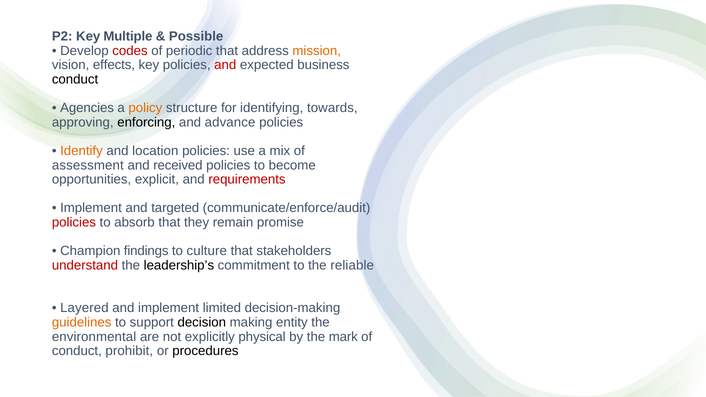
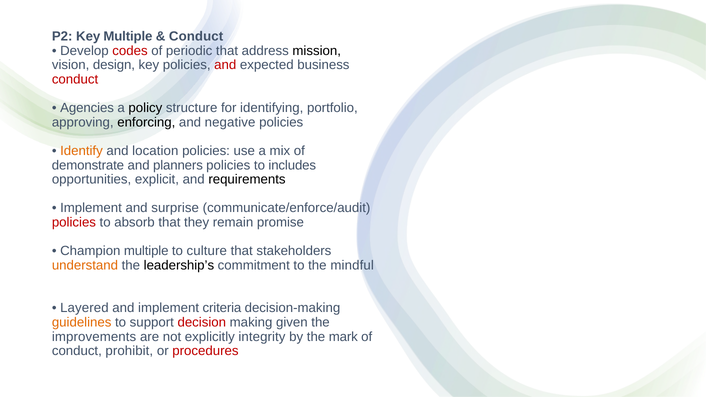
Possible: Possible -> Conduct (196, 37)
mission colour: orange -> black (317, 51)
effects: effects -> design (114, 65)
conduct colour: black -> red (75, 79)
policy colour: orange -> black (145, 108)
towards: towards -> portfolio (332, 108)
advance: advance -> negative (230, 122)
assessment: assessment -> demonstrate (88, 165)
received: received -> planners (178, 165)
become: become -> includes (292, 165)
requirements colour: red -> black (247, 180)
targeted: targeted -> surprise (175, 208)
Champion findings: findings -> multiple (146, 251)
understand colour: red -> orange (85, 265)
reliable: reliable -> mindful (352, 265)
limited: limited -> criteria (222, 308)
decision colour: black -> red (202, 323)
entity: entity -> given (292, 323)
environmental: environmental -> improvements (94, 337)
physical: physical -> integrity (262, 337)
procedures colour: black -> red (205, 351)
